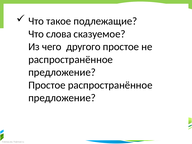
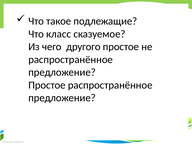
слова: слова -> класс (59, 34)
